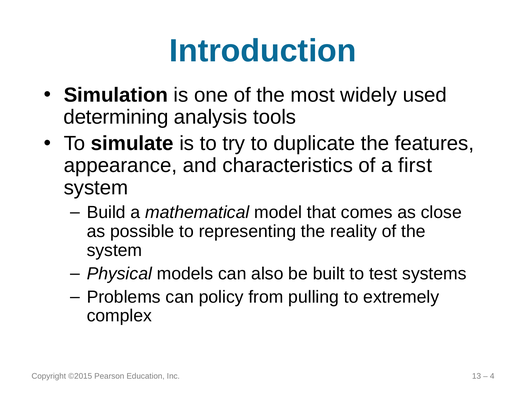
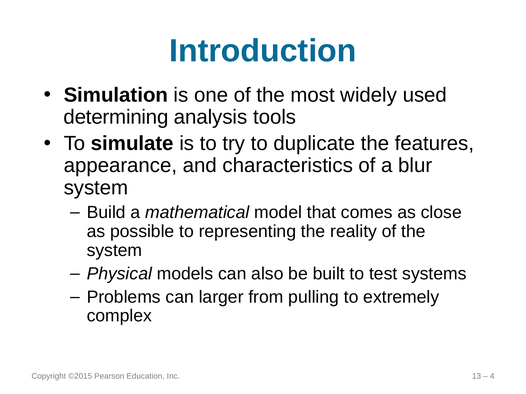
first: first -> blur (415, 166)
policy: policy -> larger (221, 297)
